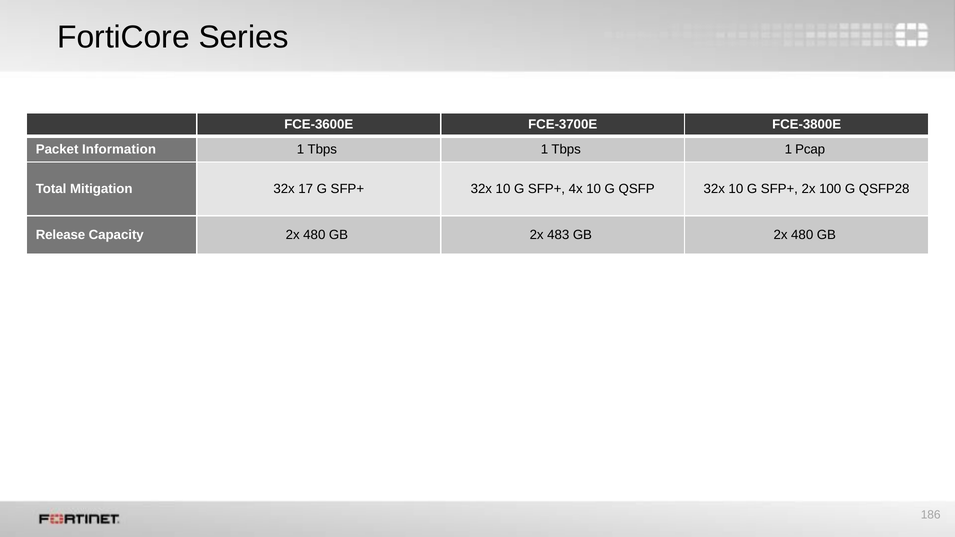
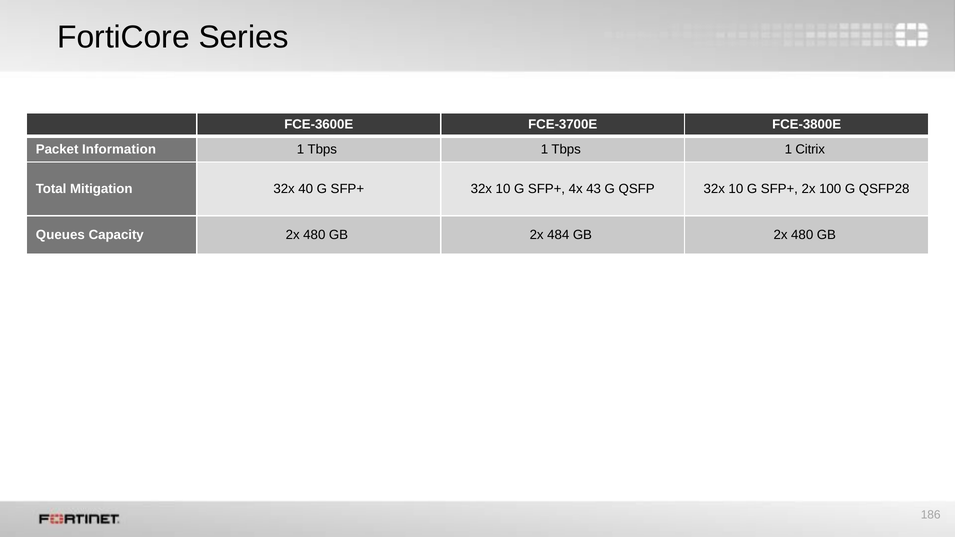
Pcap: Pcap -> Citrix (810, 149)
17: 17 -> 40 (306, 189)
4x 10: 10 -> 43 (594, 189)
Release: Release -> Queues (60, 235)
483: 483 -> 484 (558, 235)
